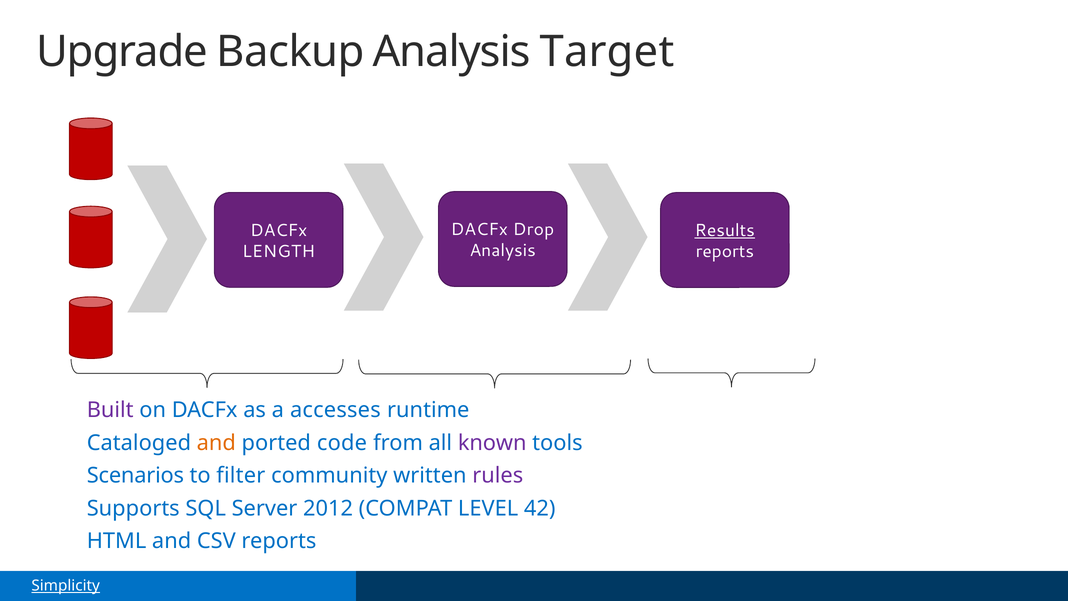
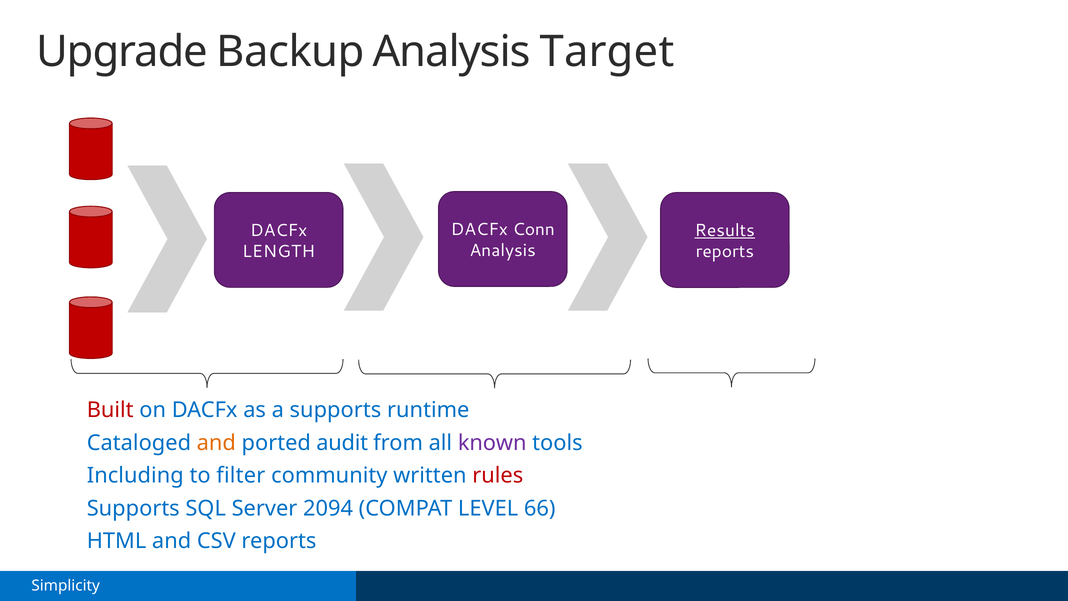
Drop: Drop -> Conn (534, 230)
Built colour: purple -> red (110, 410)
a accesses: accesses -> supports (335, 410)
code: code -> audit (342, 443)
Scenarios: Scenarios -> Including (135, 475)
rules colour: purple -> red (498, 475)
2012: 2012 -> 2094 (328, 508)
42: 42 -> 66 (540, 508)
Simplicity underline: present -> none (66, 585)
